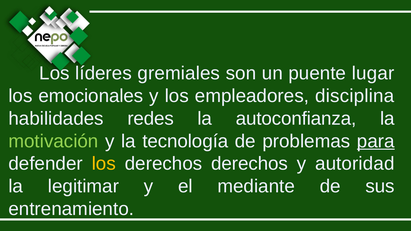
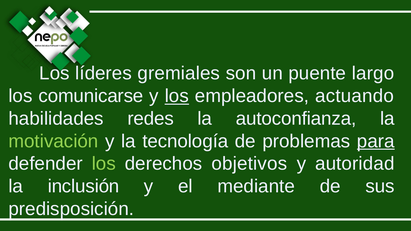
lugar: lugar -> largo (373, 73)
emocionales: emocionales -> comunicarse (91, 96)
los underline: none -> present (177, 96)
disciplina: disciplina -> actuando (355, 96)
los colour: yellow -> light green (104, 164)
derechos derechos: derechos -> objetivos (249, 164)
legitimar: legitimar -> inclusión (84, 186)
entrenamiento: entrenamiento -> predisposición (71, 209)
